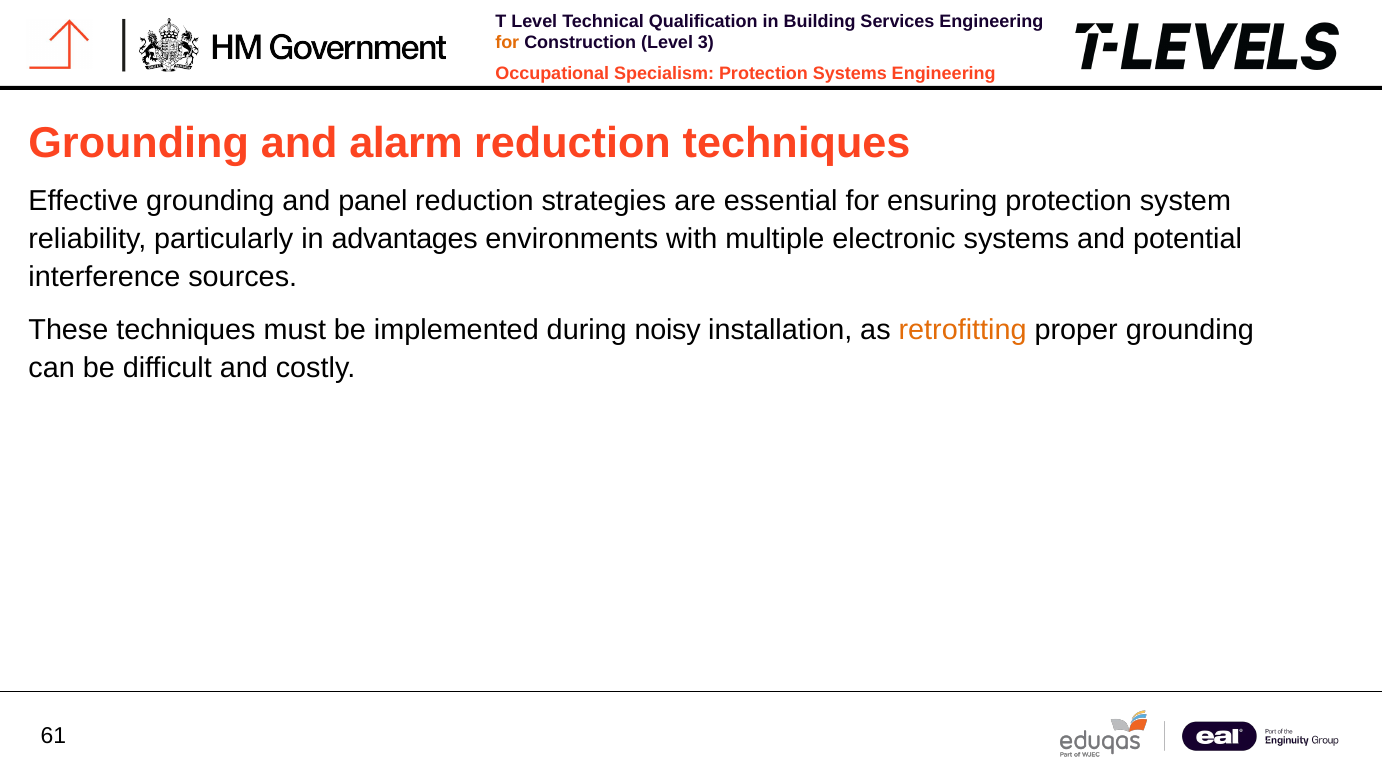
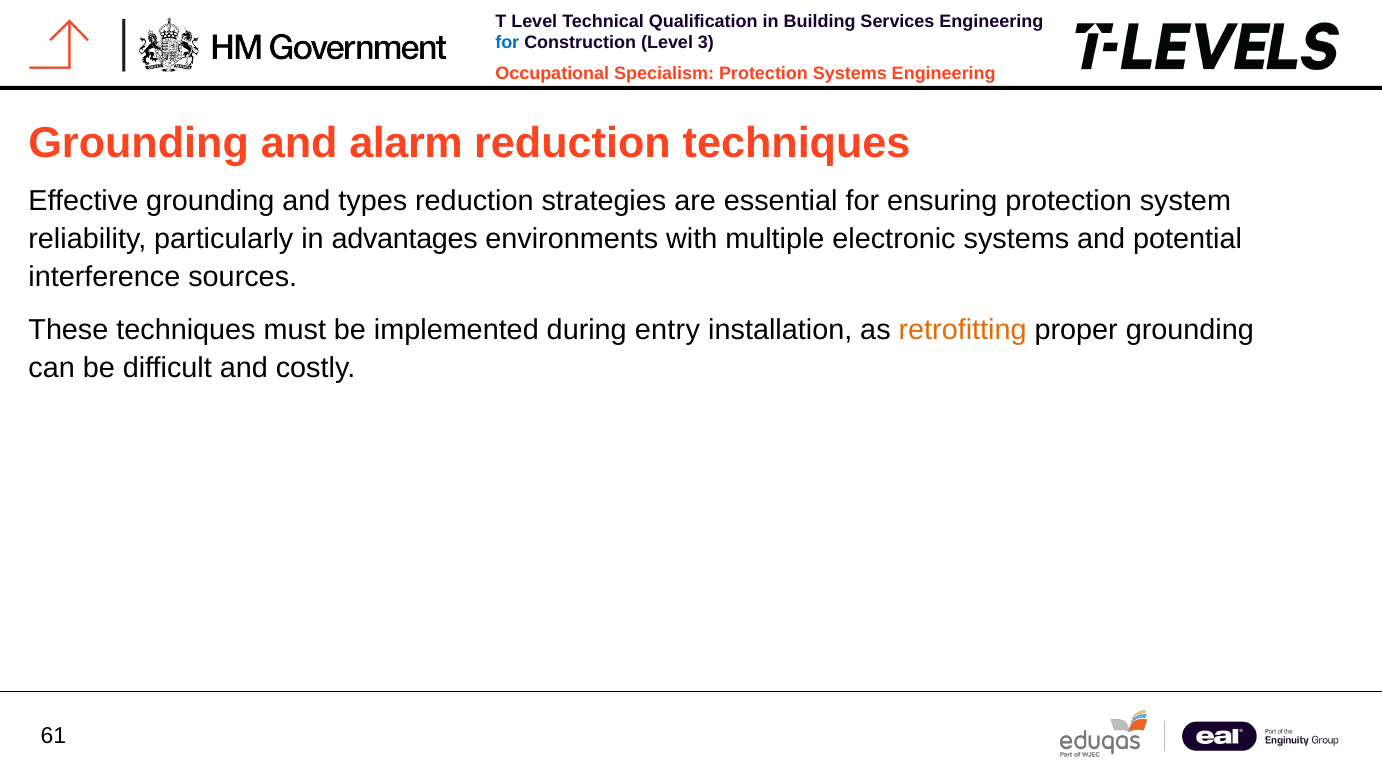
for colour: orange -> blue (507, 43)
panel: panel -> types (373, 202)
noisy: noisy -> entry (667, 330)
